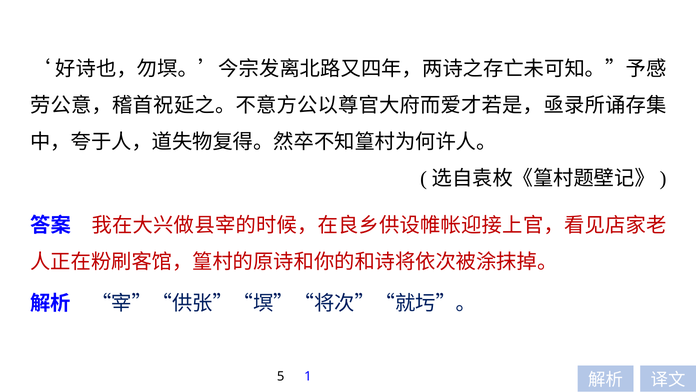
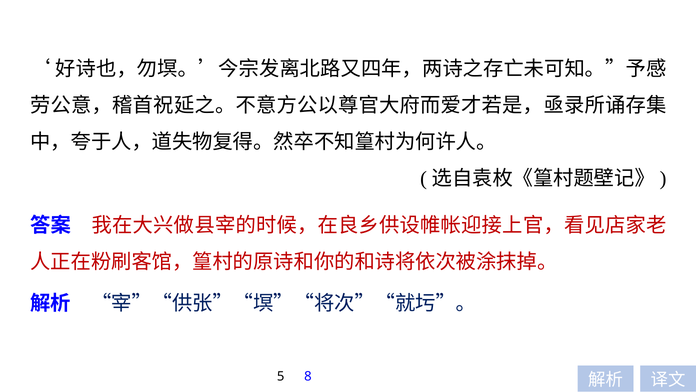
1: 1 -> 8 (308, 376)
